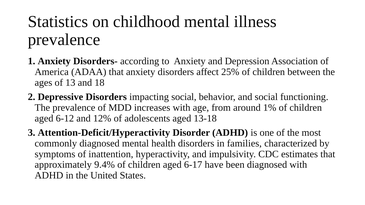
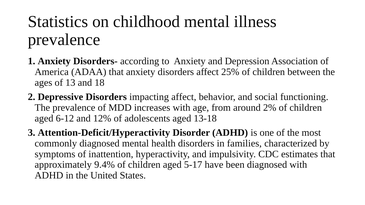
impacting social: social -> affect (184, 97)
1%: 1% -> 2% (270, 108)
6-17: 6-17 -> 5-17 (193, 165)
